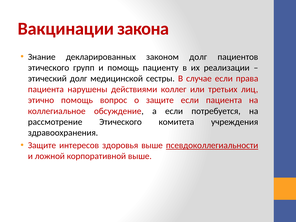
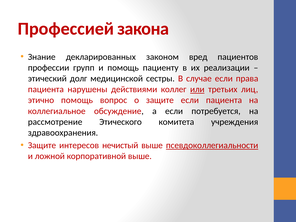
Вакцинации: Вакцинации -> Профессией (66, 29)
законом долг: долг -> вред (198, 57)
этического: этического -> профессии (49, 68)
или underline: none -> present (197, 89)
здоровья: здоровья -> нечистый (120, 145)
